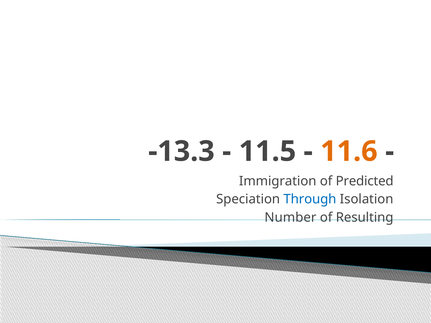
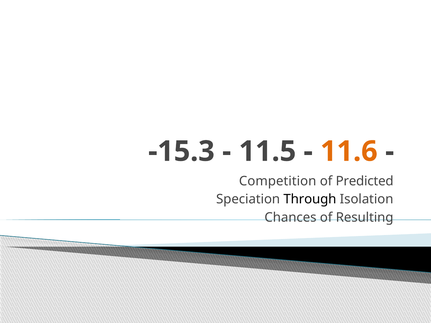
-13.3: -13.3 -> -15.3 (181, 151)
Immigration: Immigration -> Competition (278, 181)
Through colour: blue -> black (310, 199)
Number: Number -> Chances (291, 218)
